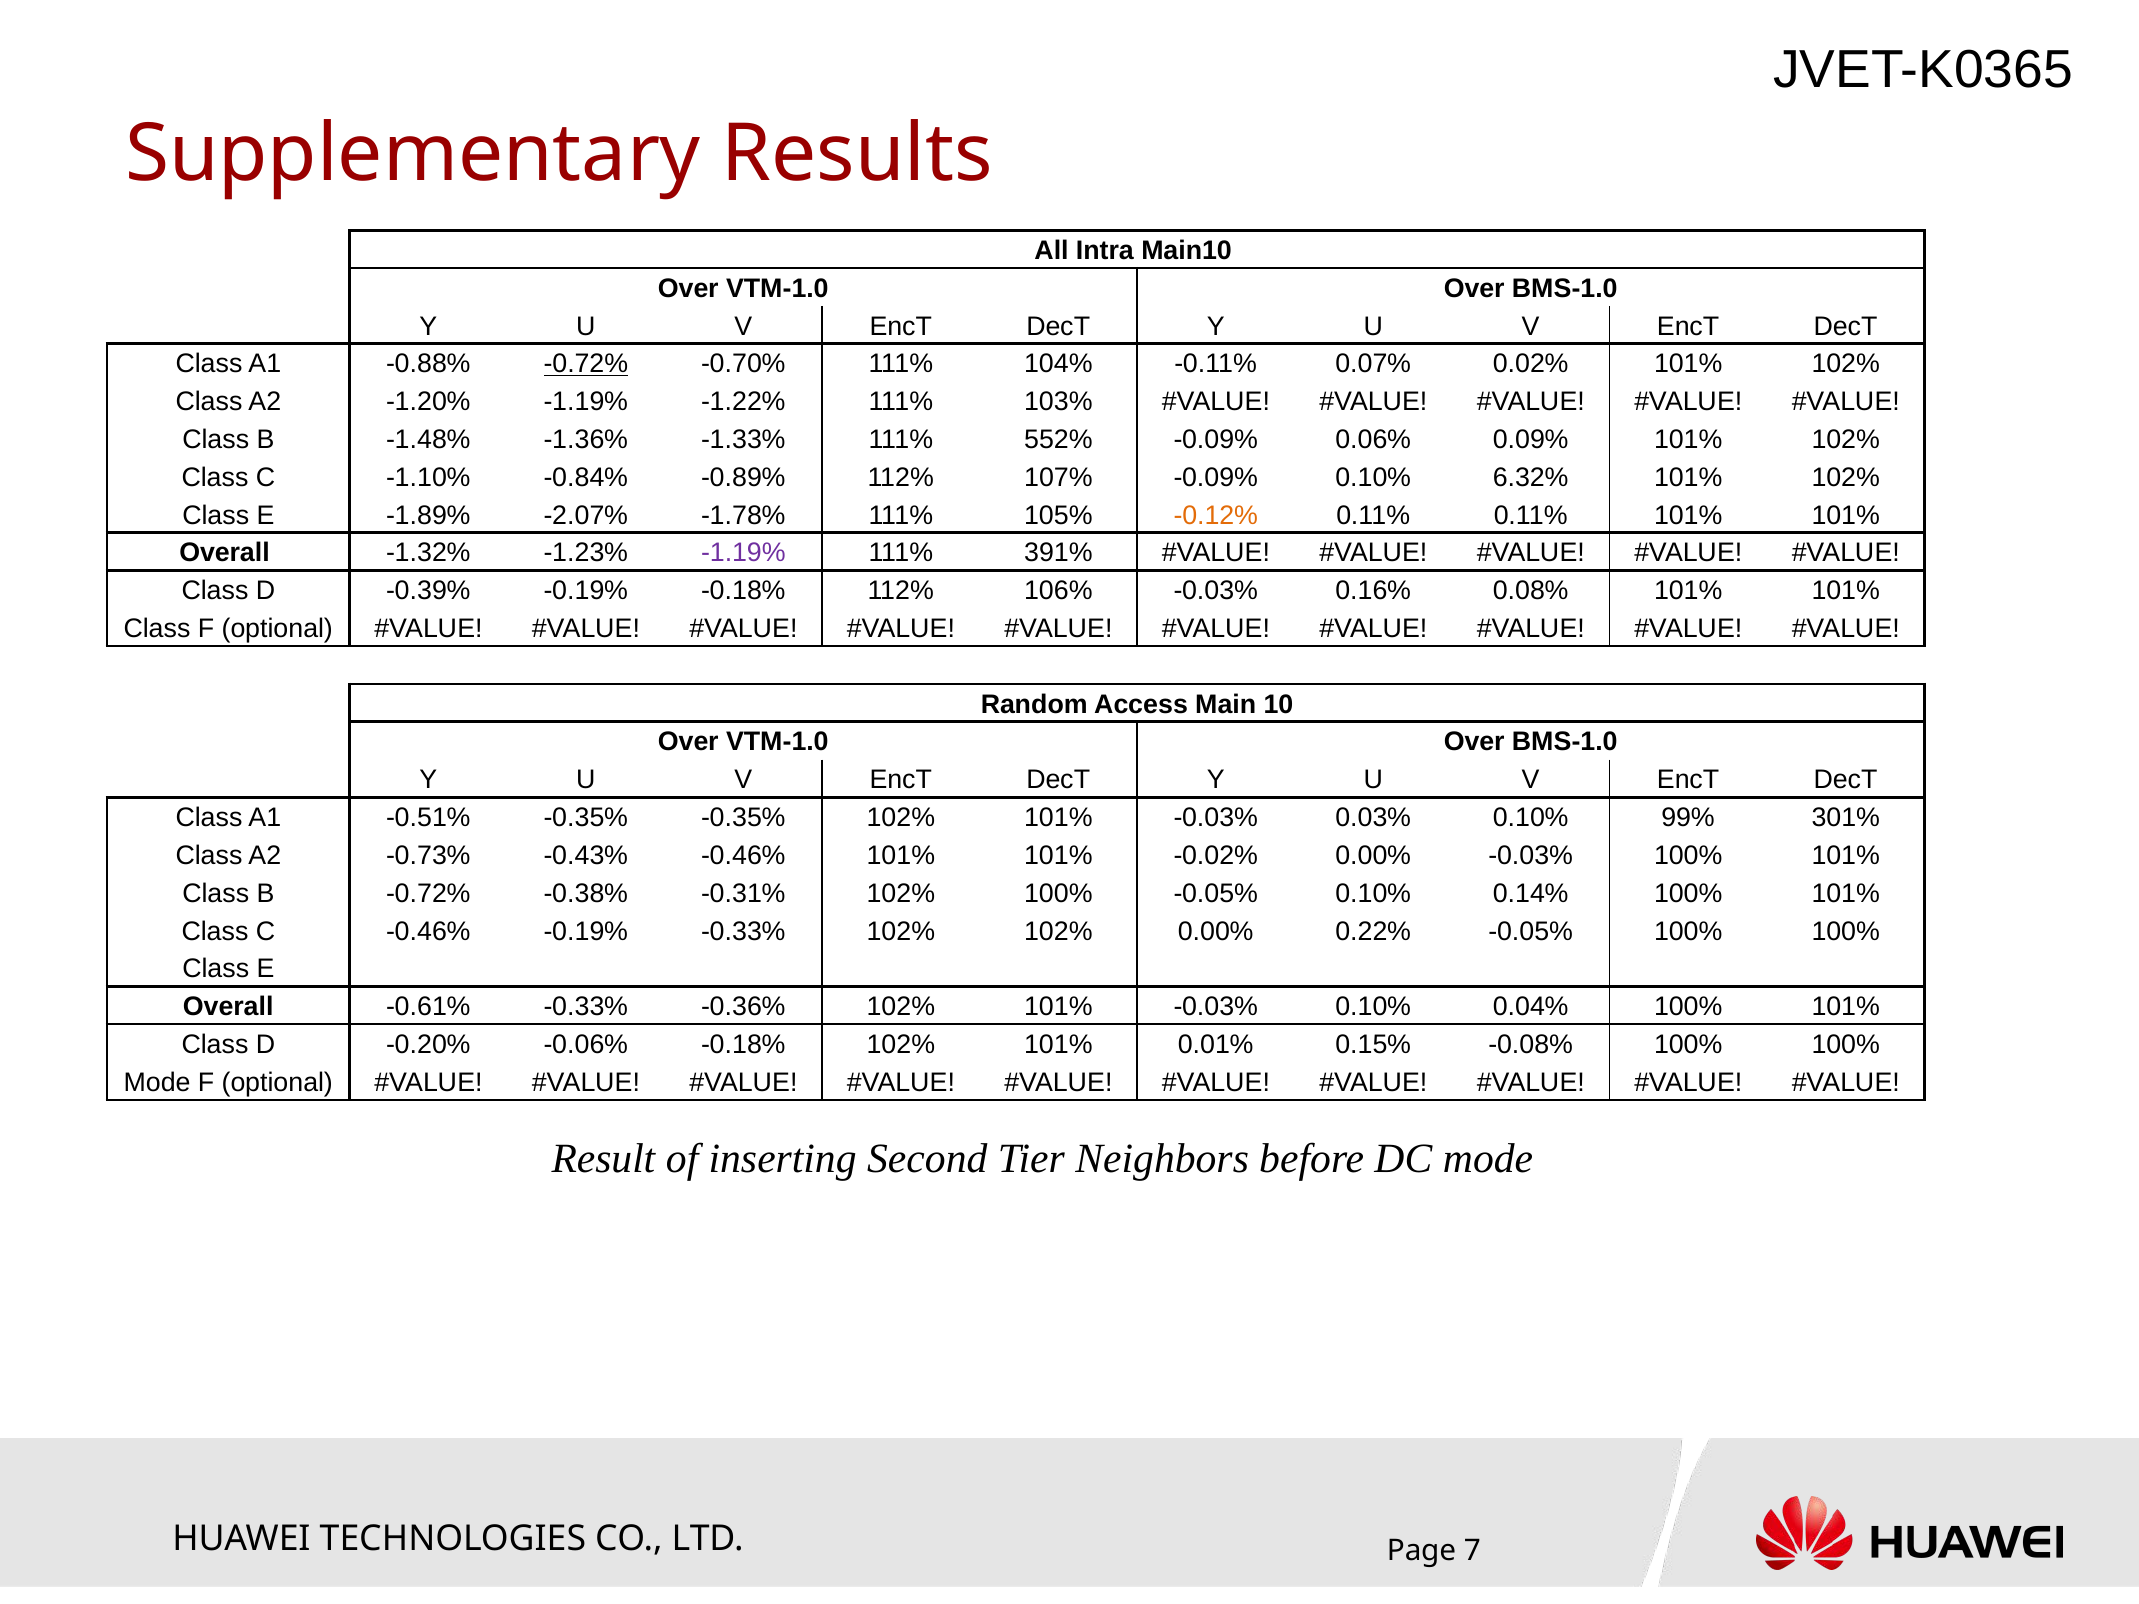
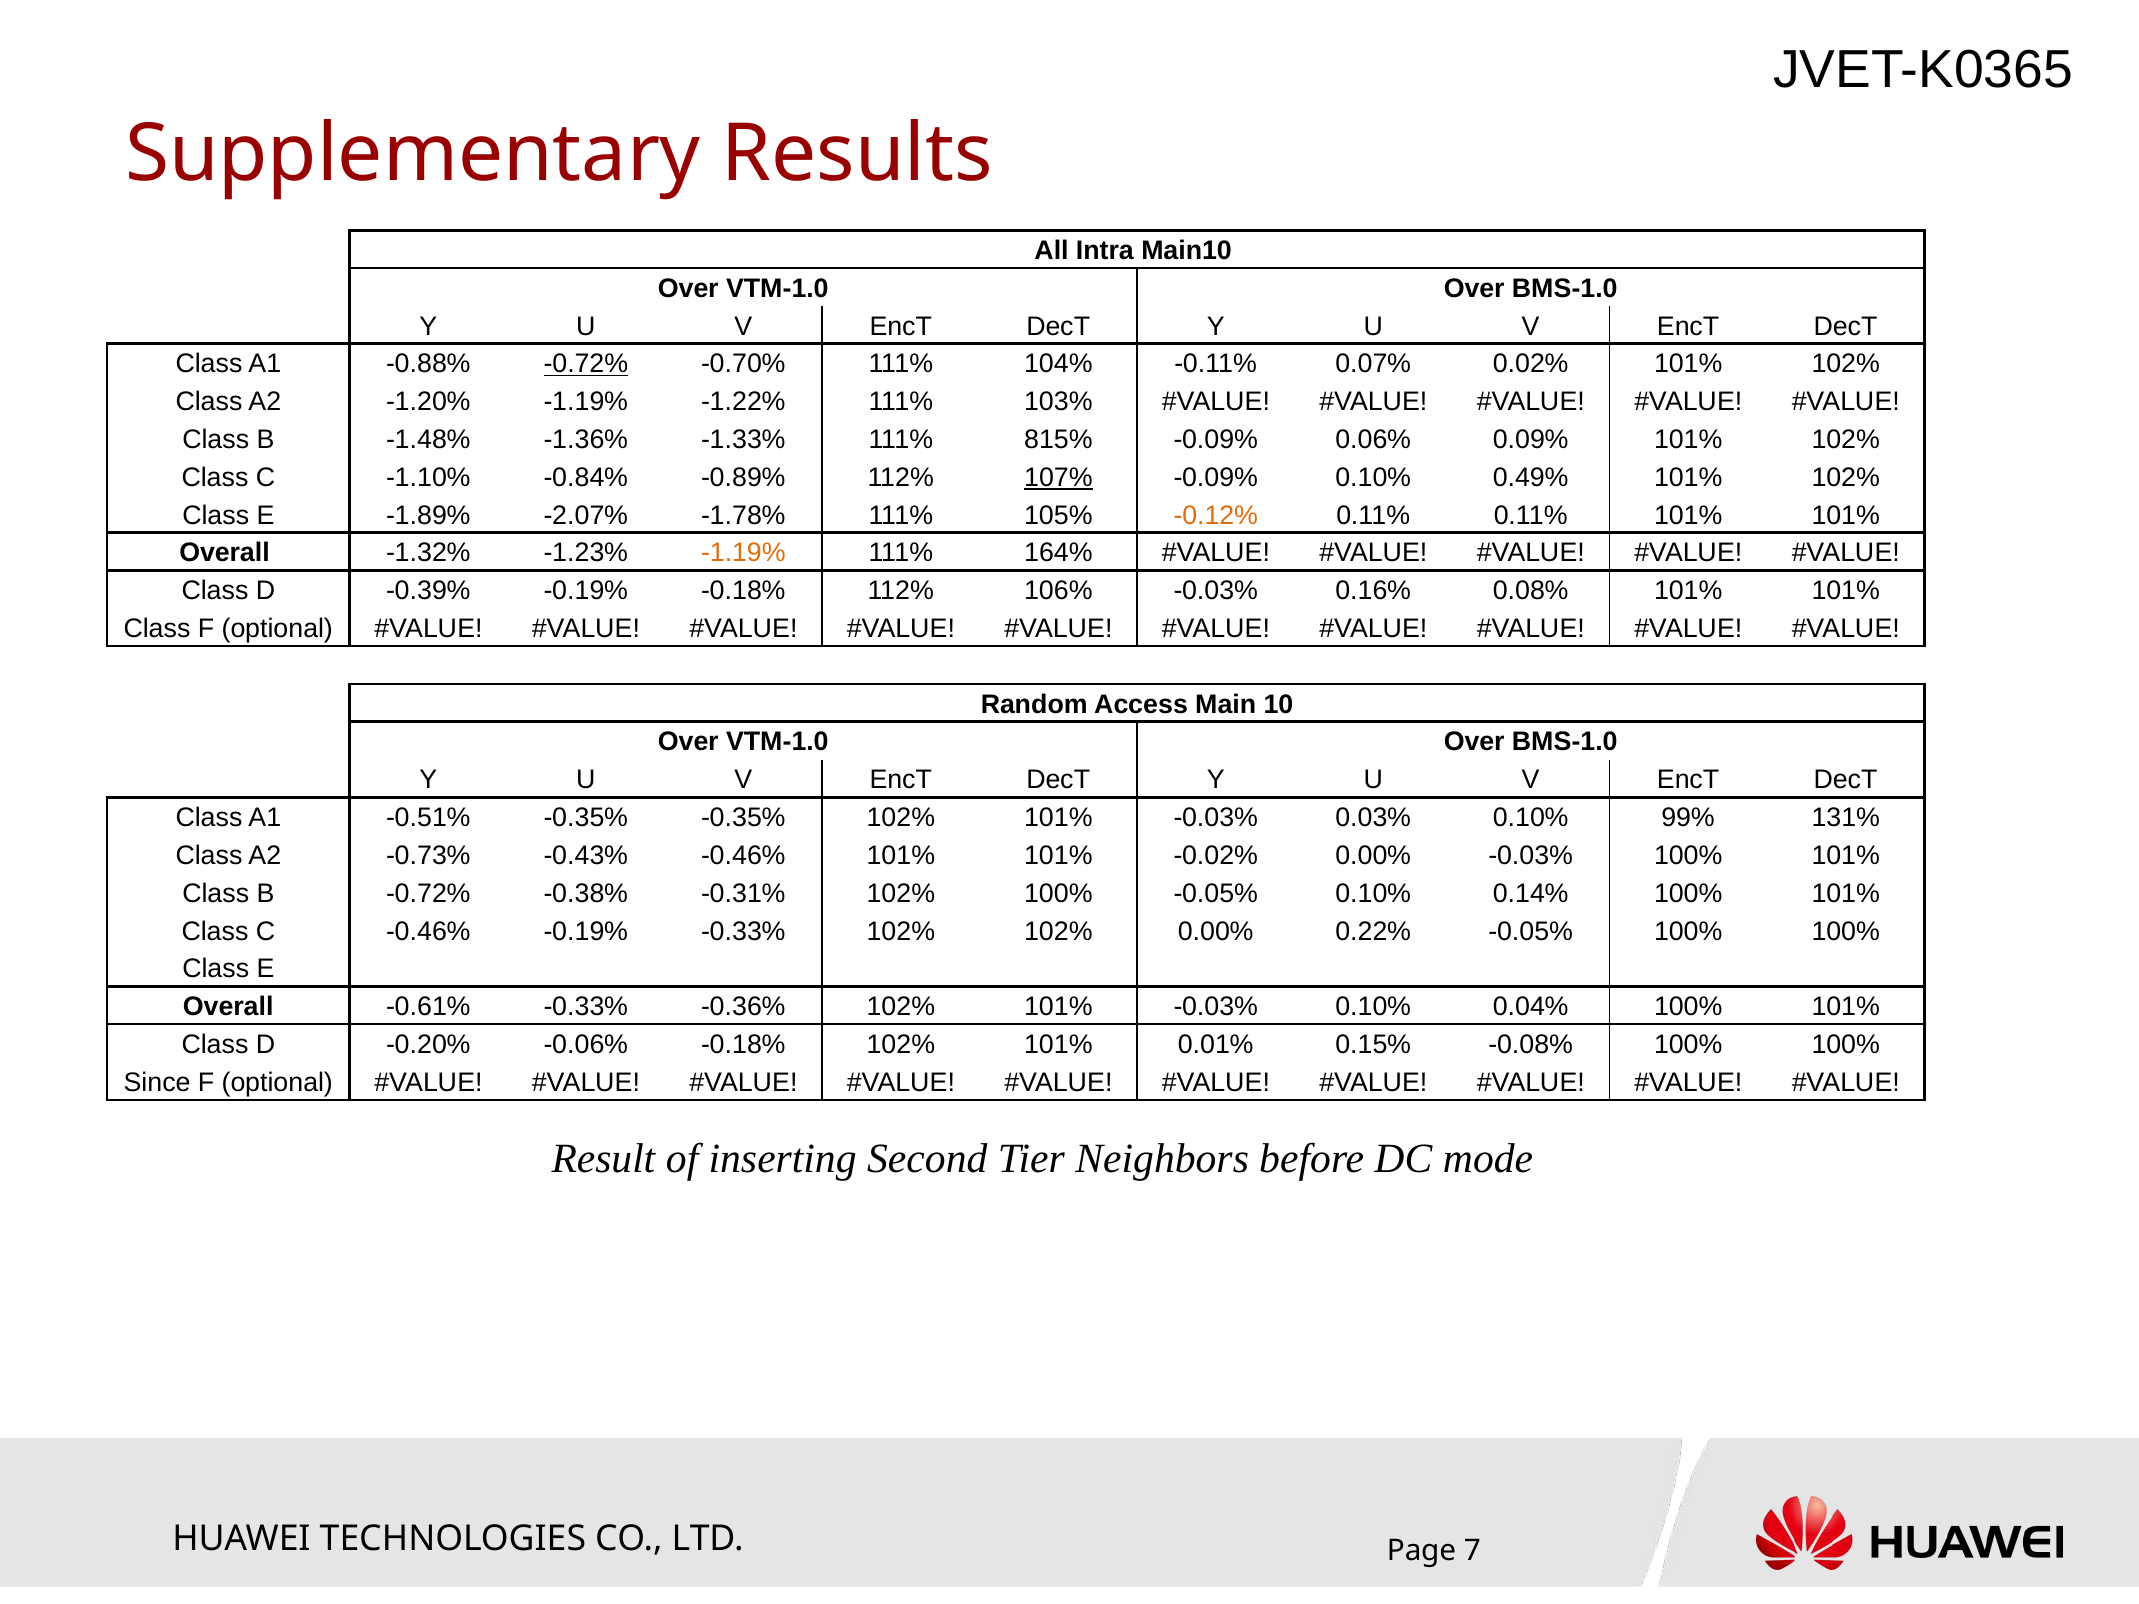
552%: 552% -> 815% (1058, 440)
107% underline: none -> present (1058, 478)
6.32%: 6.32% -> 0.49% (1531, 478)
-1.19% colour: purple -> orange (743, 553)
391%: 391% -> 164% (1058, 553)
301%: 301% -> 131% (1846, 818)
Mode: Mode -> Since (157, 1083)
